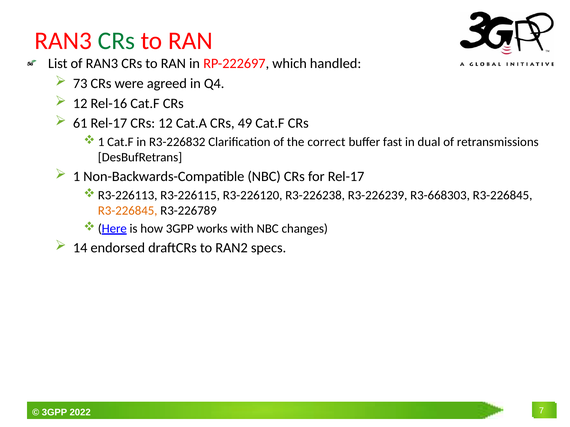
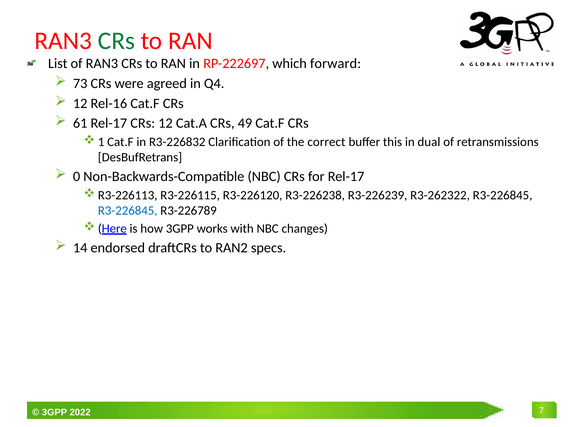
handled: handled -> forward (336, 64)
fast: fast -> this (393, 142)
1: 1 -> 0 (77, 177)
R3-668303: R3-668303 -> R3-262322 (440, 195)
R3-226845 colour: orange -> blue (128, 211)
